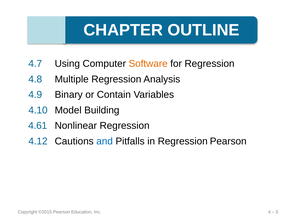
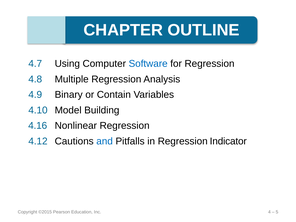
Software colour: orange -> blue (148, 64)
4.61: 4.61 -> 4.16 (38, 126)
Regression Pearson: Pearson -> Indicator (228, 141)
